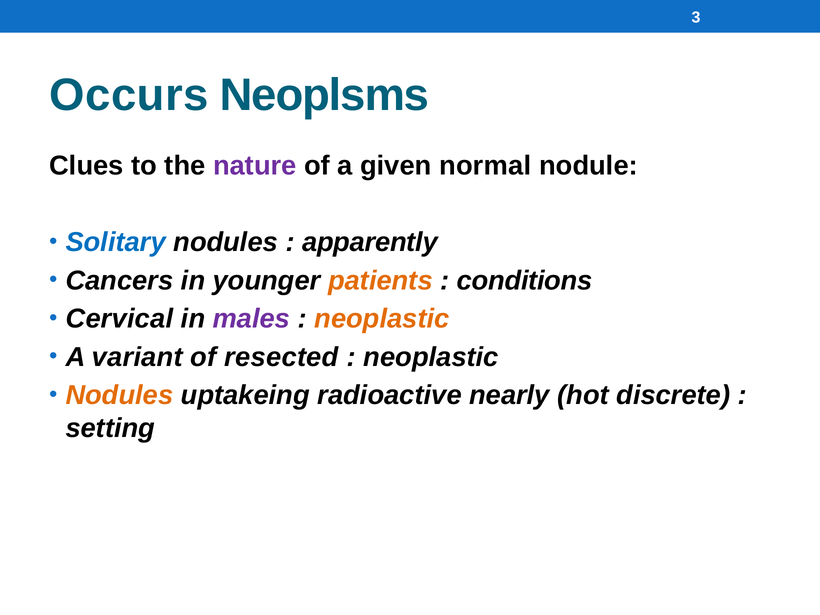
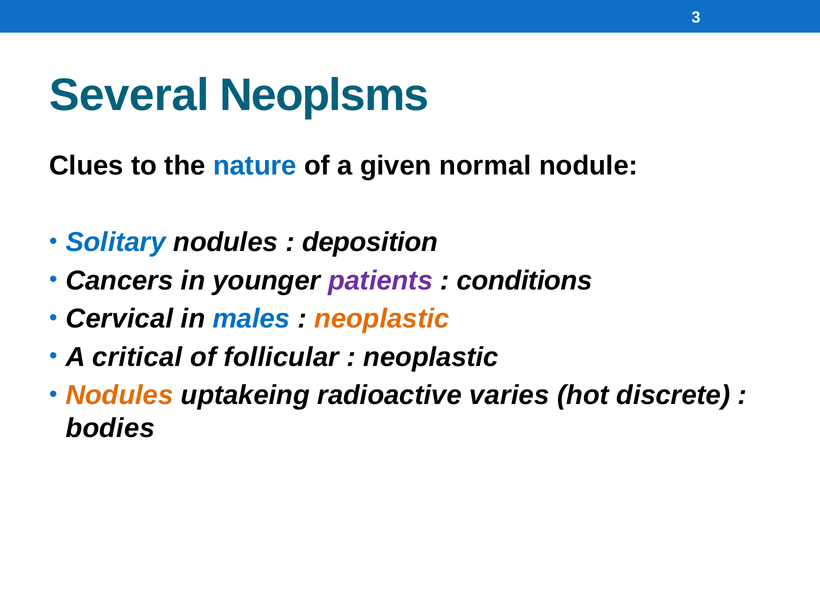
Occurs: Occurs -> Several (129, 95)
nature colour: purple -> blue (255, 166)
apparently: apparently -> deposition (370, 242)
patients colour: orange -> purple (380, 281)
males colour: purple -> blue (251, 319)
variant: variant -> critical (137, 357)
resected: resected -> follicular (281, 357)
nearly: nearly -> varies (509, 395)
setting: setting -> bodies (110, 428)
